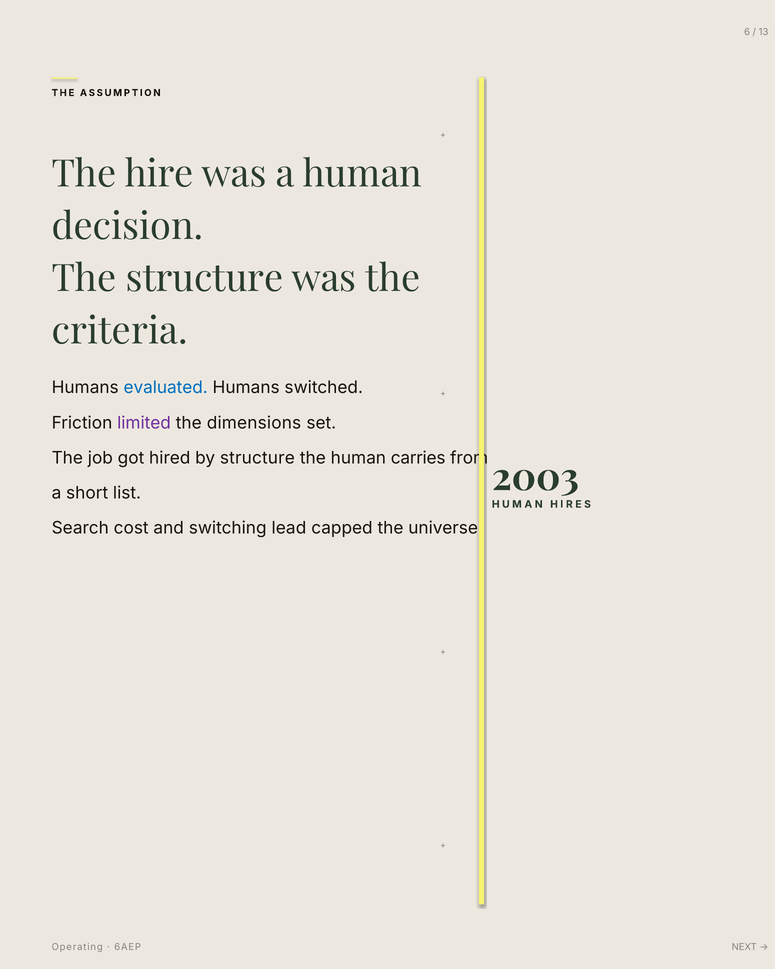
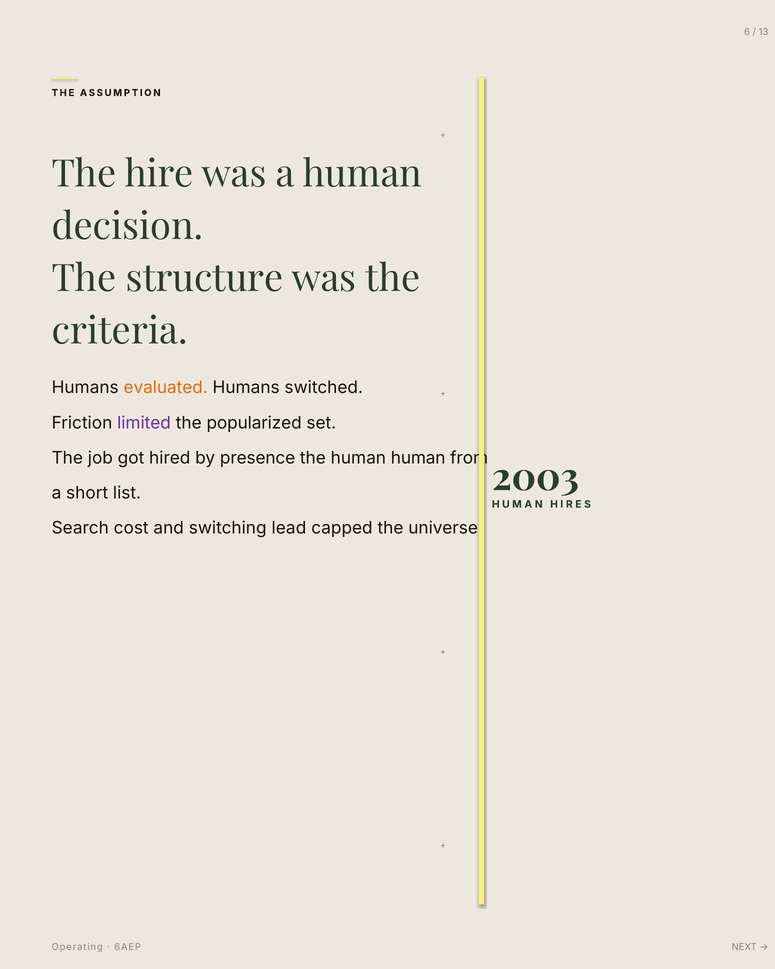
evaluated colour: blue -> orange (166, 388)
dimensions: dimensions -> popularized (254, 423)
by structure: structure -> presence (258, 458)
human carries: carries -> human (418, 458)
